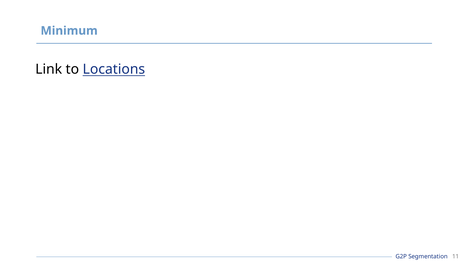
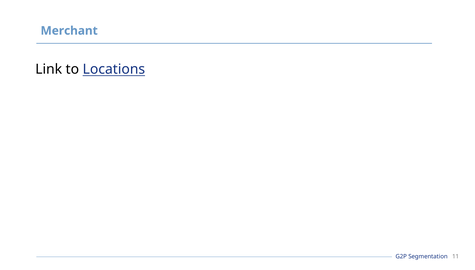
Minimum: Minimum -> Merchant (69, 31)
